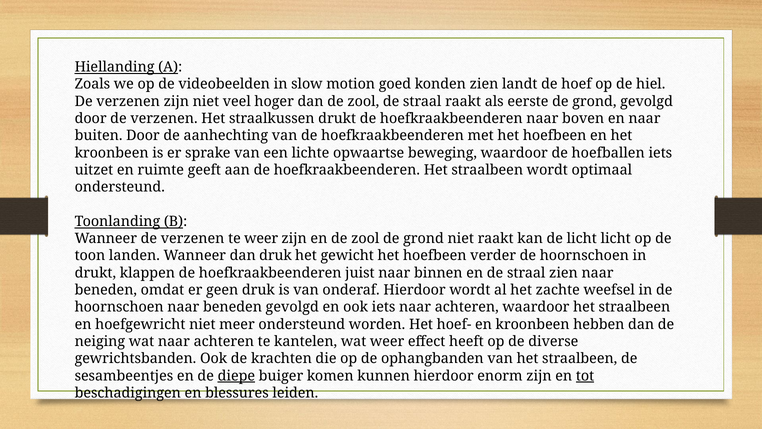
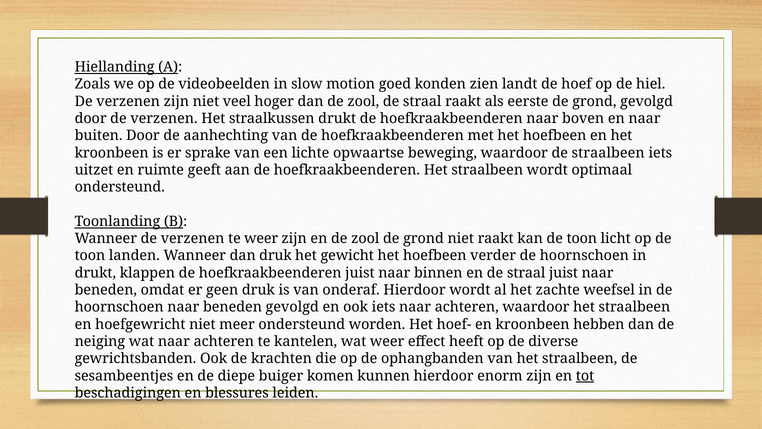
de hoefballen: hoefballen -> straalbeen (608, 153)
kan de licht: licht -> toon (582, 238)
straal zien: zien -> juist (564, 273)
diepe underline: present -> none (236, 376)
